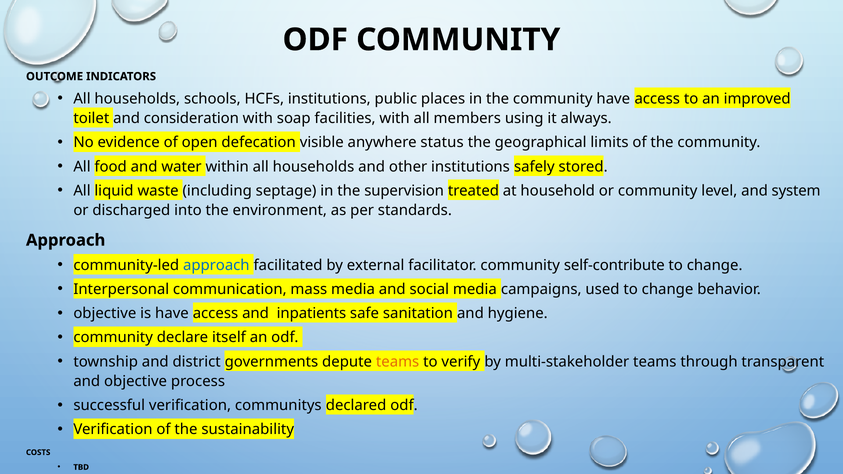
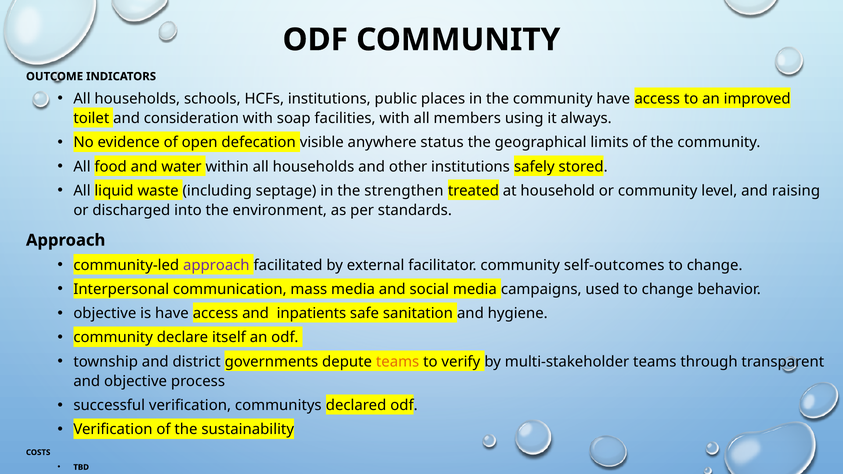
supervision: supervision -> strengthen (404, 191)
system: system -> raising (796, 191)
approach colour: blue -> purple (216, 265)
self-contribute: self-contribute -> self-outcomes (614, 265)
